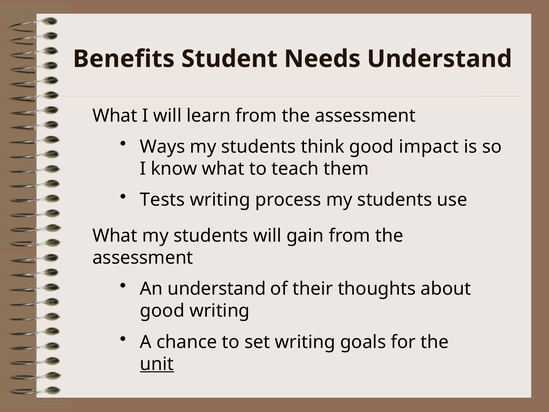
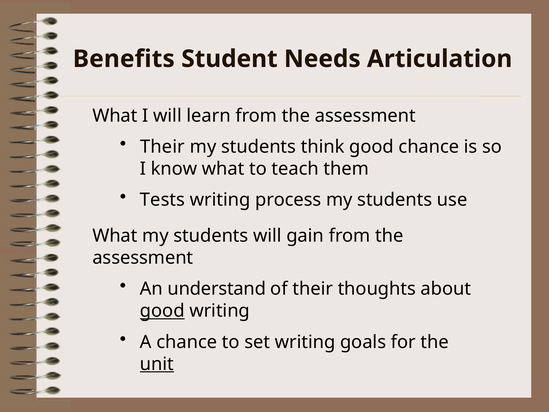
Needs Understand: Understand -> Articulation (440, 59)
Ways: Ways -> Their (162, 147)
good impact: impact -> chance (429, 147)
good underline: none -> present (162, 311)
